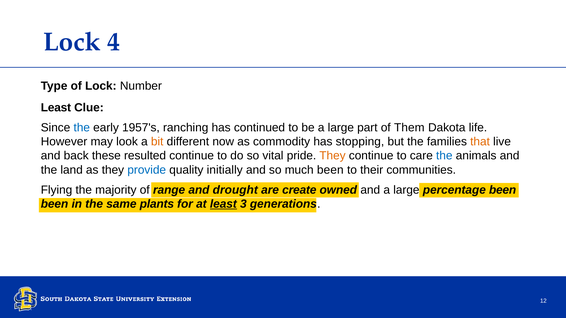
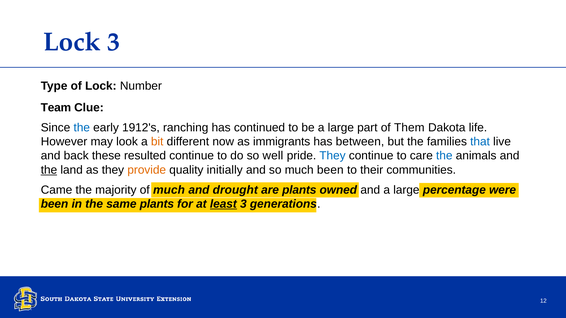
Lock 4: 4 -> 3 (114, 42)
Least: Least -> Team (56, 108)
1957's: 1957's -> 1912's (141, 128)
commodity: commodity -> immigrants (282, 142)
stopping: stopping -> between (360, 142)
that colour: orange -> blue (480, 142)
vital: vital -> well (273, 156)
They colour: orange -> blue (332, 156)
the underline: none -> present (49, 170)
provide colour: blue -> orange (147, 170)
Flying: Flying -> Came (57, 190)
of range: range -> much (169, 190)
are create: create -> plants (299, 190)
percentage been: been -> were (503, 190)
